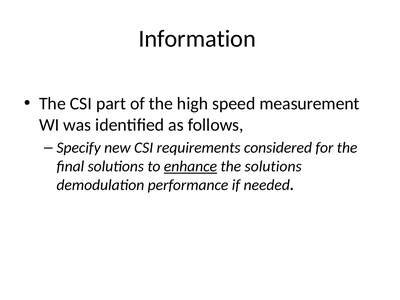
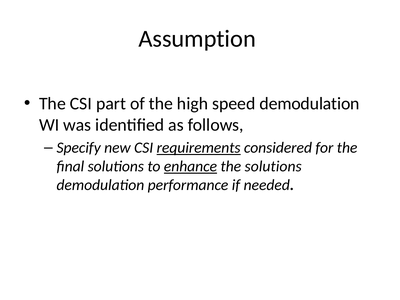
Information: Information -> Assumption (197, 39)
speed measurement: measurement -> demodulation (310, 103)
requirements underline: none -> present (199, 148)
